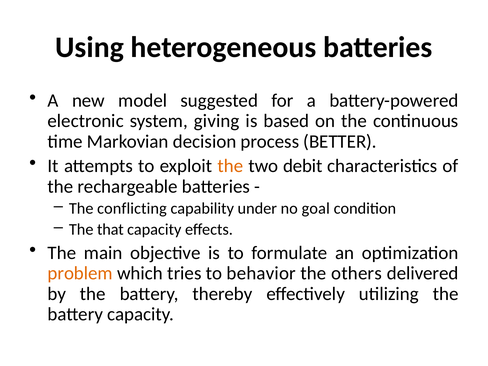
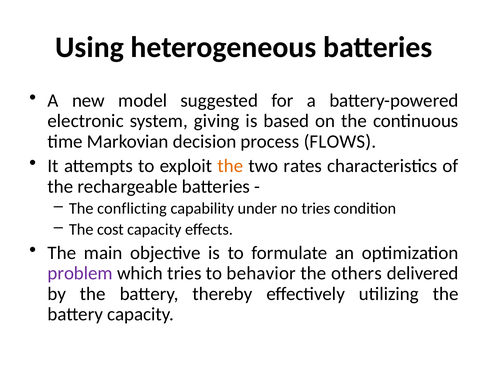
BETTER: BETTER -> FLOWS (340, 142)
debit: debit -> rates (303, 166)
no goal: goal -> tries (316, 209)
that: that -> cost (110, 230)
problem colour: orange -> purple (80, 273)
